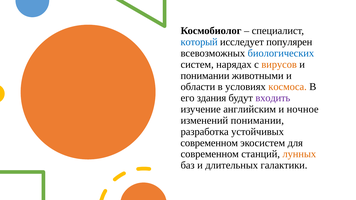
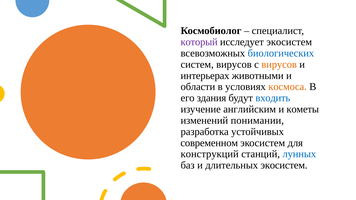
который colour: blue -> purple (199, 42)
исследует популярен: популярен -> экосистем (289, 42)
систем нарядах: нарядах -> вирусов (234, 64)
понимании: понимании -> интерьерах (205, 76)
входить colour: purple -> blue (273, 98)
ночное: ночное -> кометы (303, 109)
современном: современном -> конструкций (210, 154)
лунных colour: orange -> blue (299, 154)
длительных галактики: галактики -> экосистем (284, 165)
